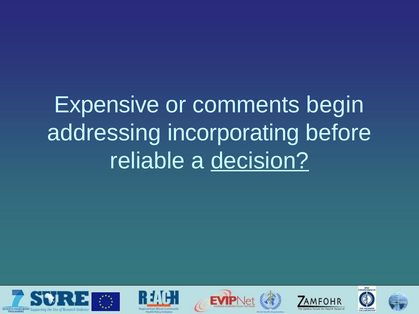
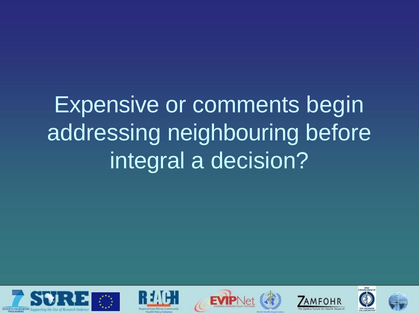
incorporating: incorporating -> neighbouring (233, 133)
reliable: reliable -> integral (148, 161)
decision underline: present -> none (260, 161)
